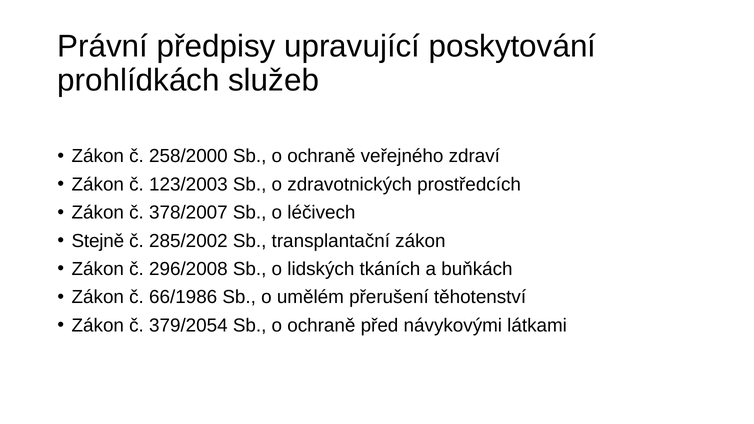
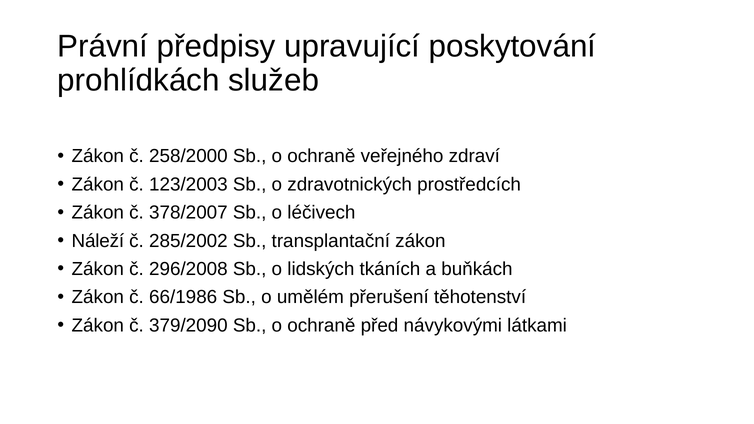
Stejně: Stejně -> Náleží (98, 241)
379/2054: 379/2054 -> 379/2090 (188, 326)
